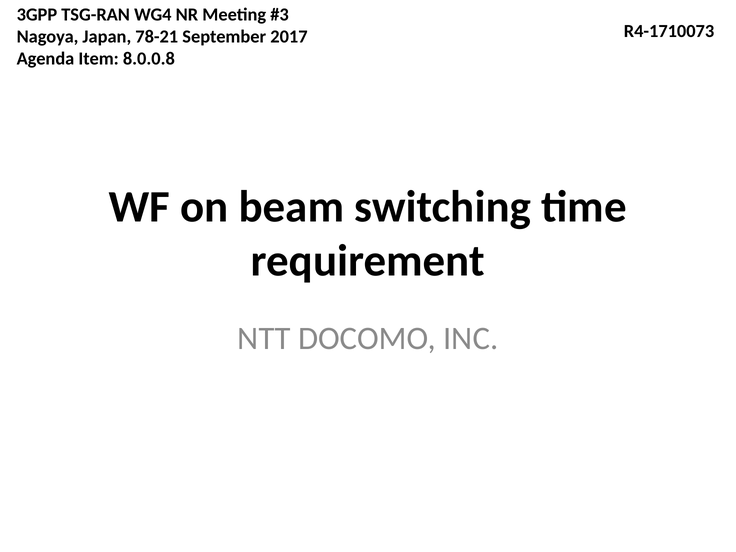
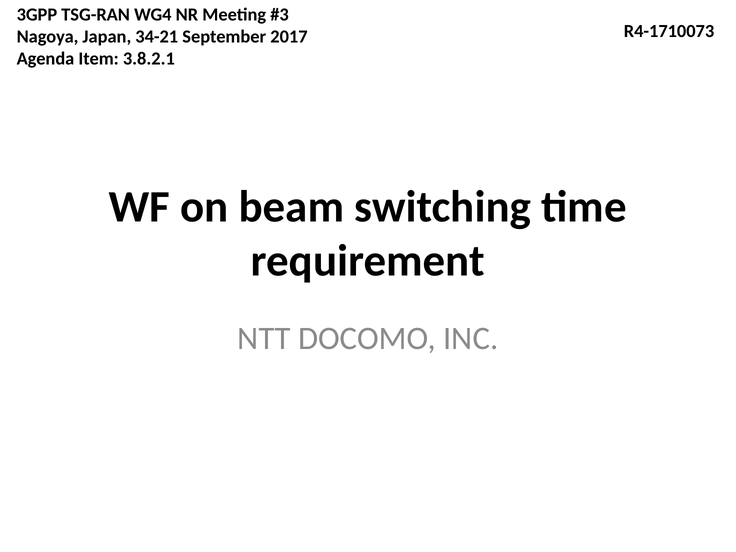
78-21: 78-21 -> 34-21 (157, 37)
8.0.0.8: 8.0.0.8 -> 3.8.2.1 (149, 59)
